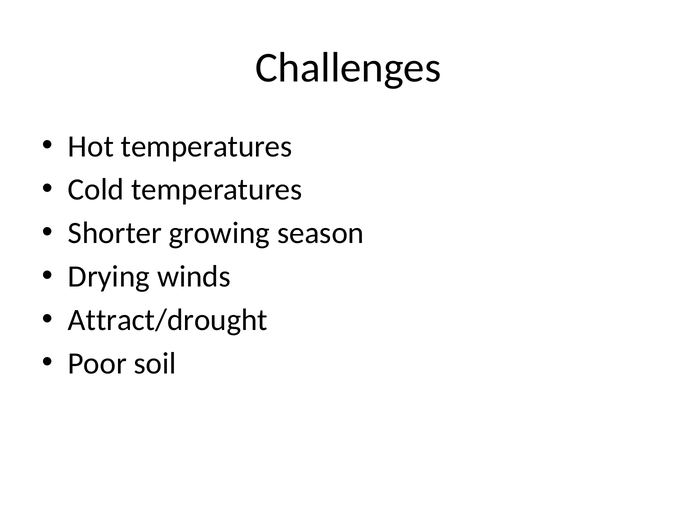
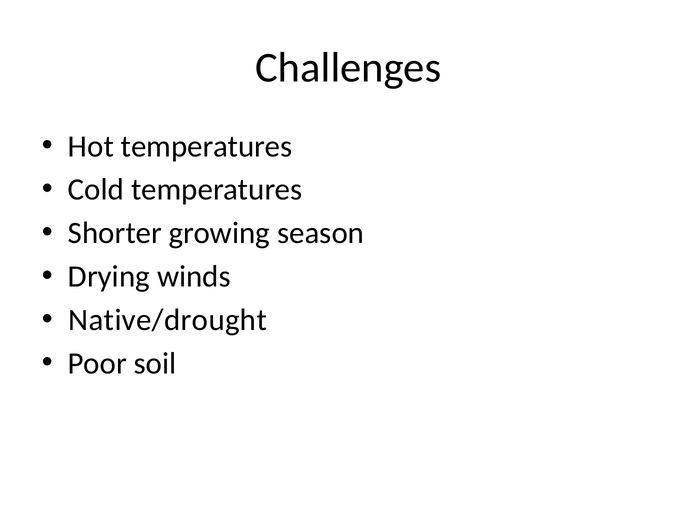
Attract/drought: Attract/drought -> Native/drought (168, 320)
